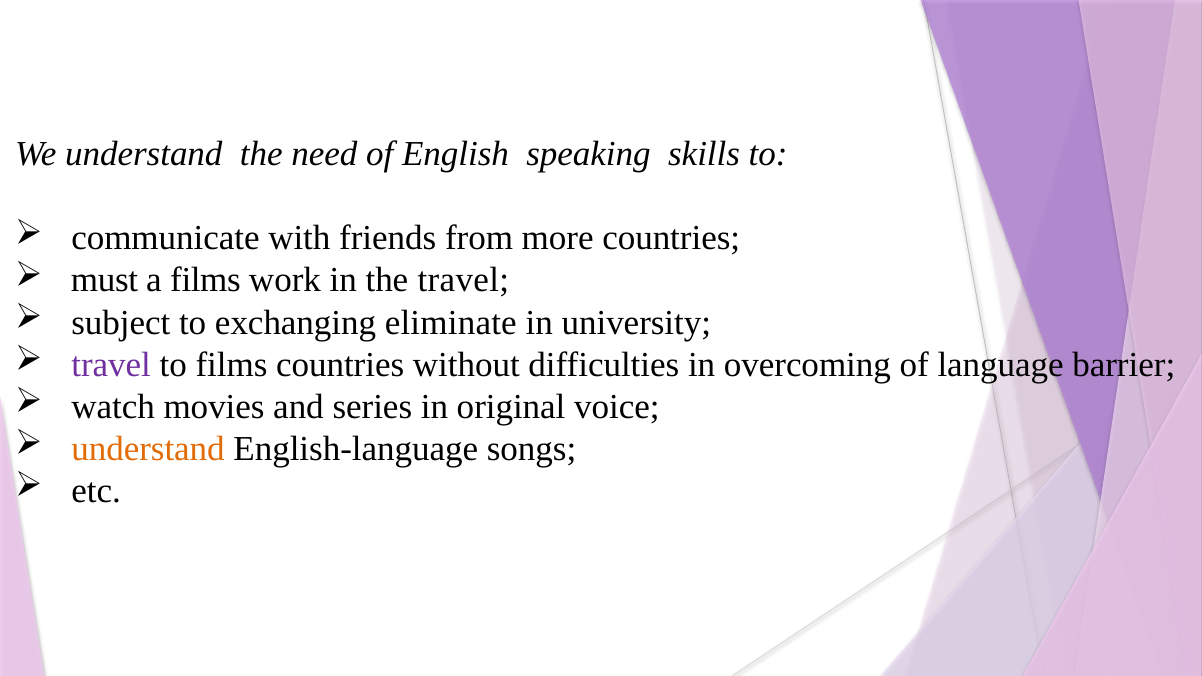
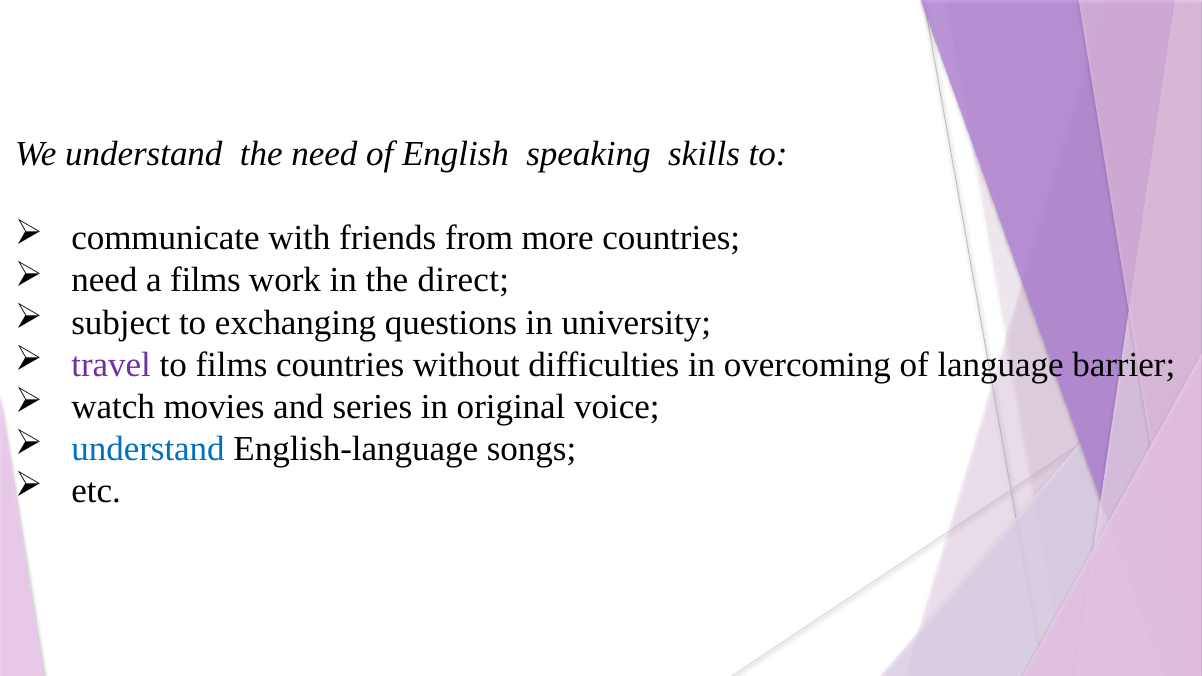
must: must -> need (104, 280)
the travel: travel -> direct (463, 280)
eliminate: eliminate -> questions (451, 323)
understand colour: orange -> blue (148, 449)
